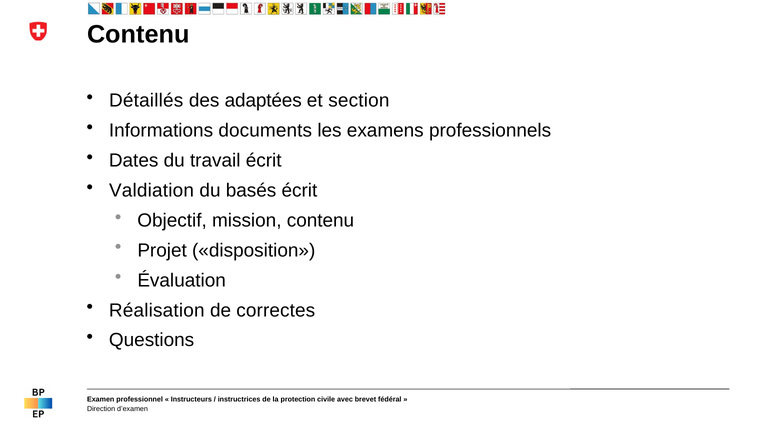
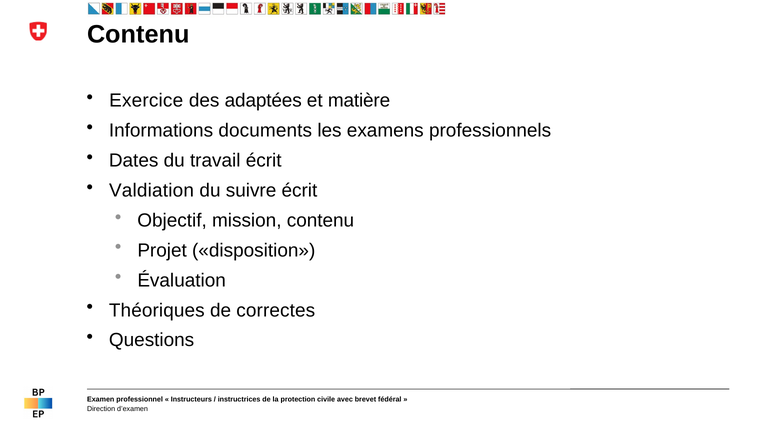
Détaillés: Détaillés -> Exercice (146, 101)
section: section -> matière (359, 101)
basés: basés -> suivre (251, 191)
Réalisation: Réalisation -> Théoriques (157, 311)
